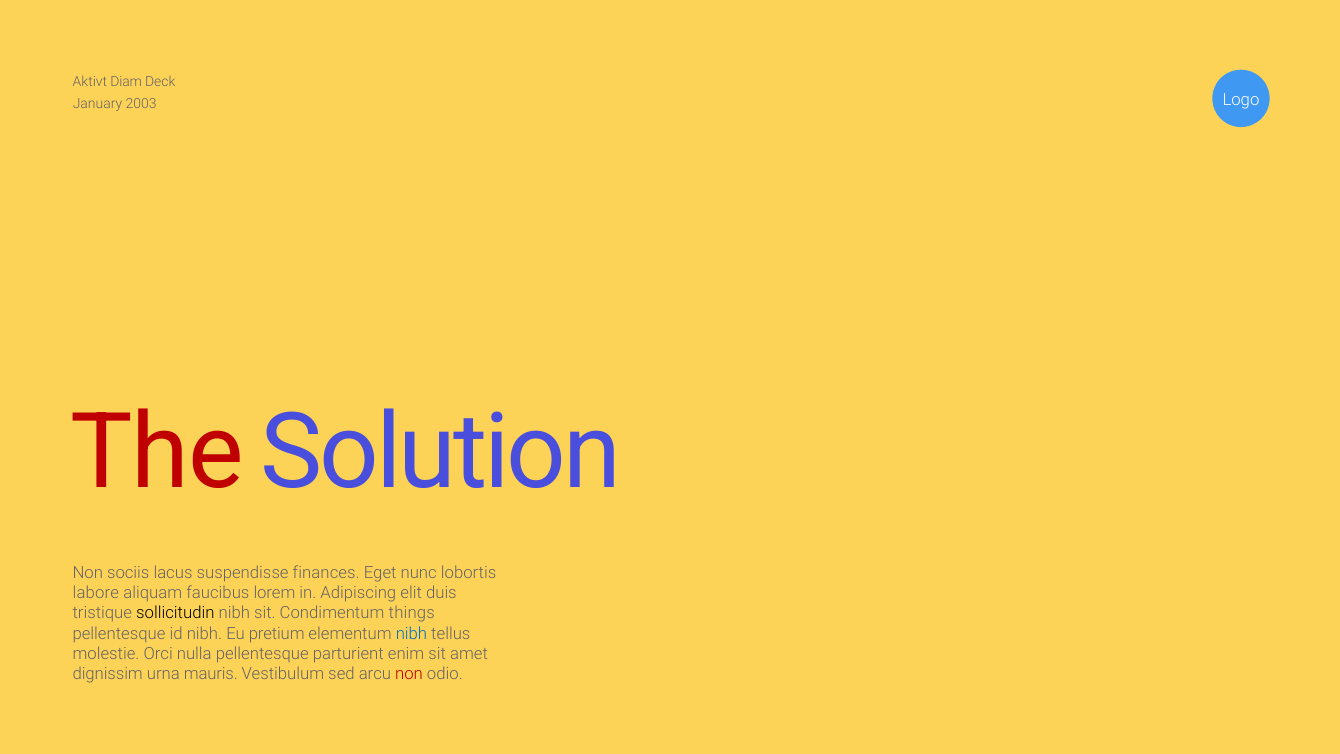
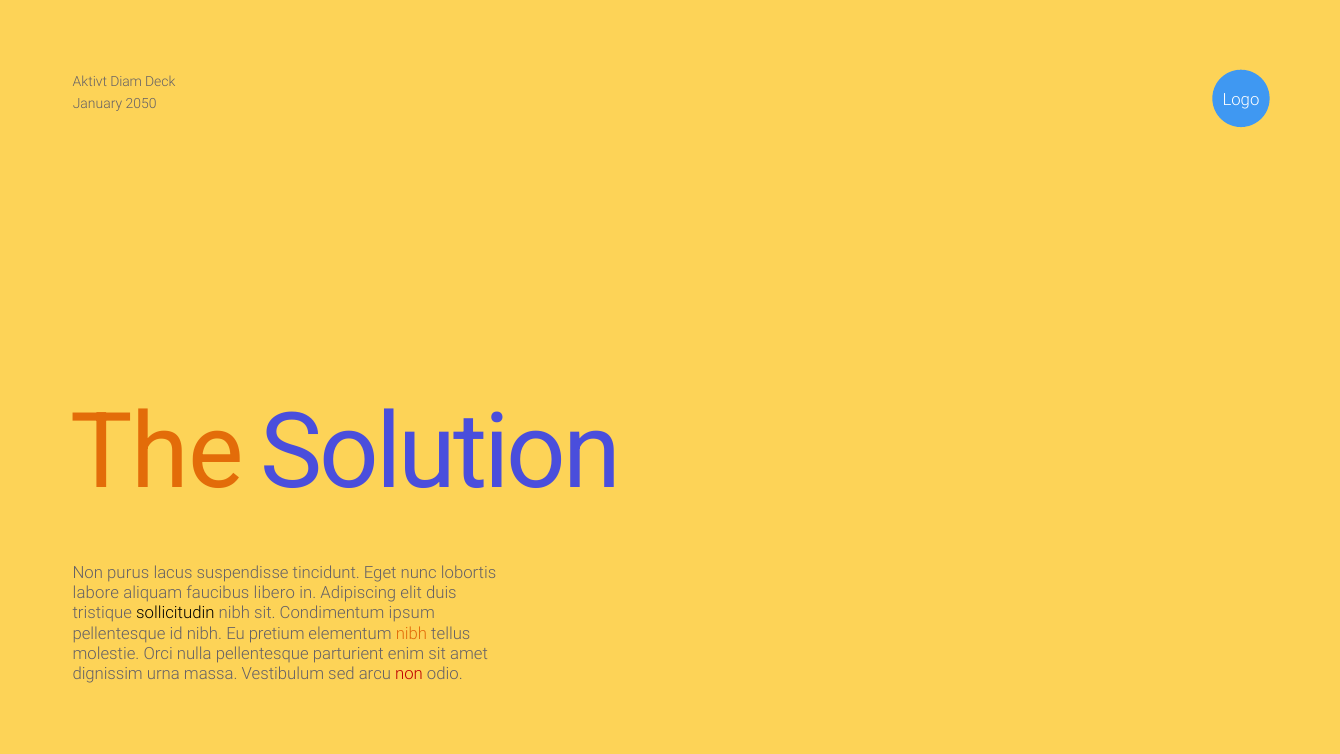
2003: 2003 -> 2050 (141, 104)
The colour: red -> orange (157, 453)
sociis: sociis -> purus (128, 573)
finances: finances -> tincidunt (326, 573)
lorem: lorem -> libero (274, 593)
things: things -> ipsum (412, 613)
nibh colour: blue -> orange (411, 633)
mauris: mauris -> massa (211, 673)
